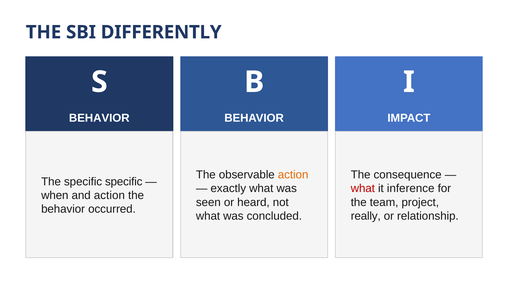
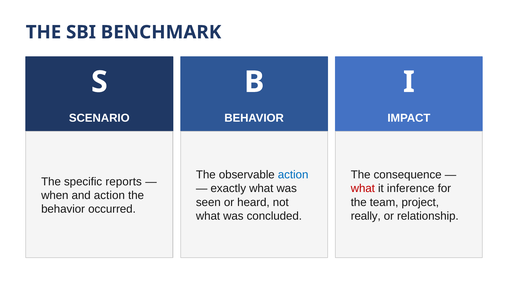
DIFFERENTLY: DIFFERENTLY -> BENCHMARK (161, 32)
BEHAVIOR: BEHAVIOR -> SCENARIO (99, 118)
action colour: orange -> blue (293, 175)
specific specific: specific -> reports (124, 182)
